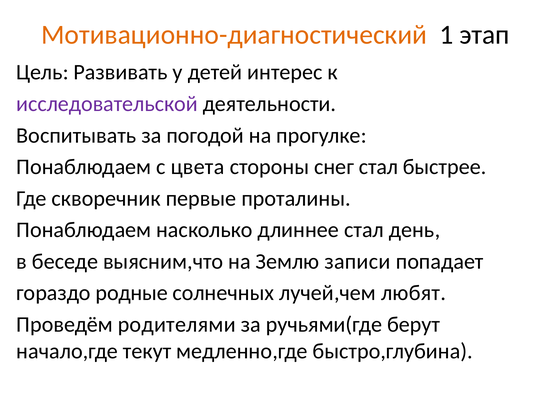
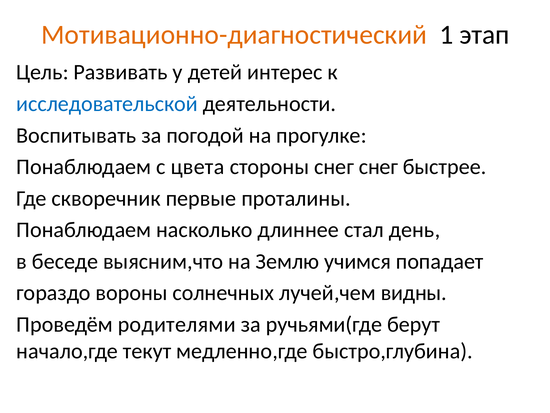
исследовательской colour: purple -> blue (107, 104)
снег стал: стал -> снег (378, 167)
записи: записи -> учимся (358, 261)
родные: родные -> вороны (132, 293)
любят: любят -> видны (414, 293)
